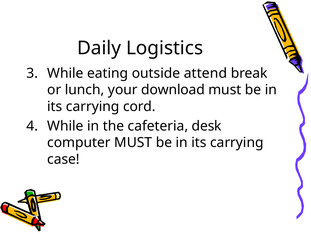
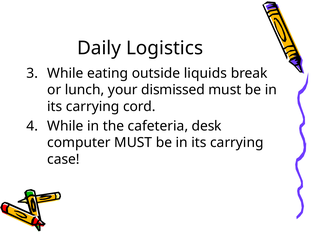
attend: attend -> liquids (205, 73)
download: download -> dismissed (173, 90)
